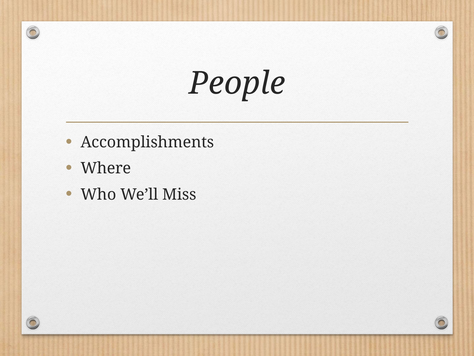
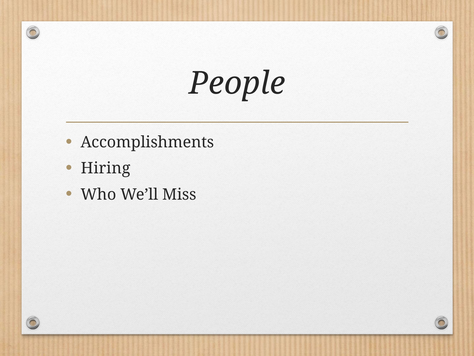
Where: Where -> Hiring (106, 168)
